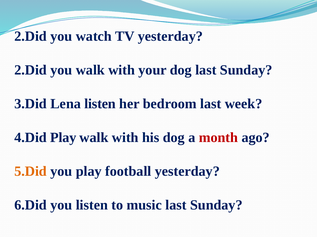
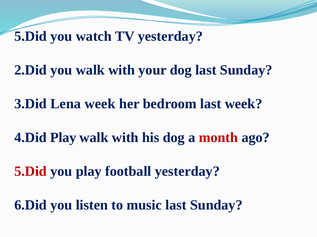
2.Did: 2.Did -> 5.Did (31, 36)
Lena listen: listen -> week (100, 104)
5.Did colour: orange -> red (31, 172)
